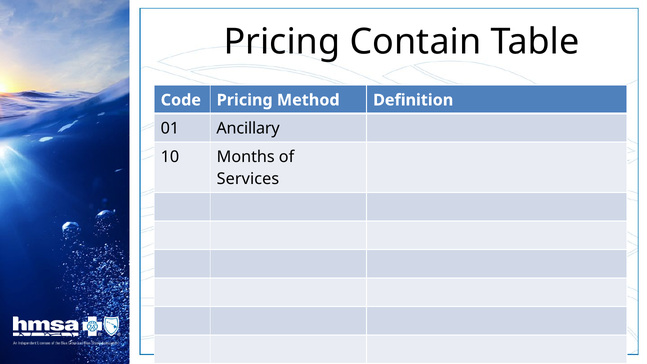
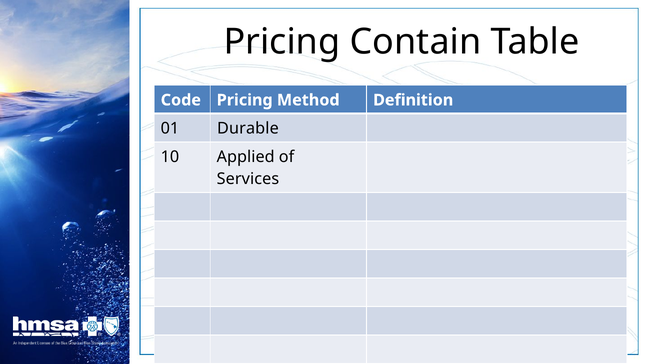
Ancillary: Ancillary -> Durable (248, 129)
Months: Months -> Applied (246, 157)
